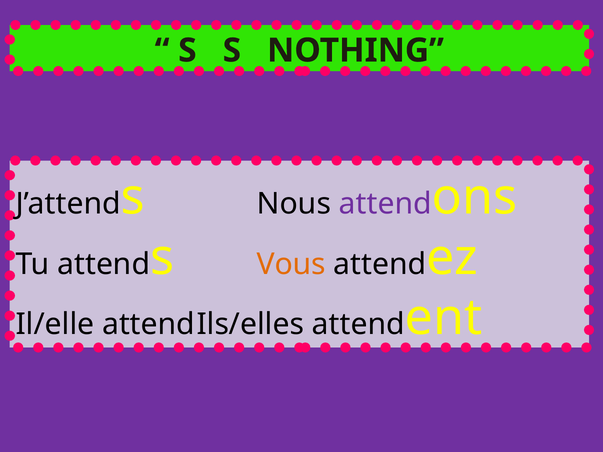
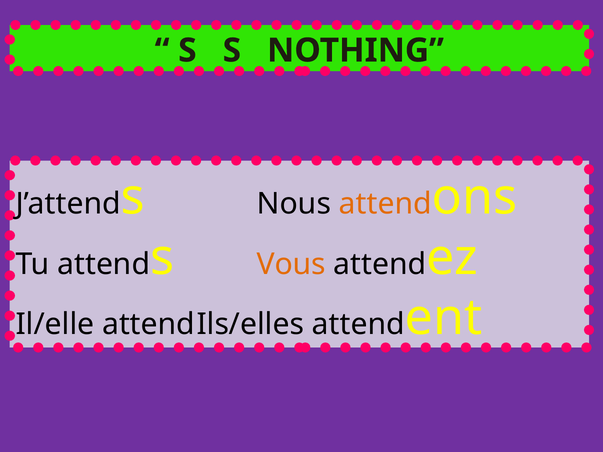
attend colour: purple -> orange (385, 204)
